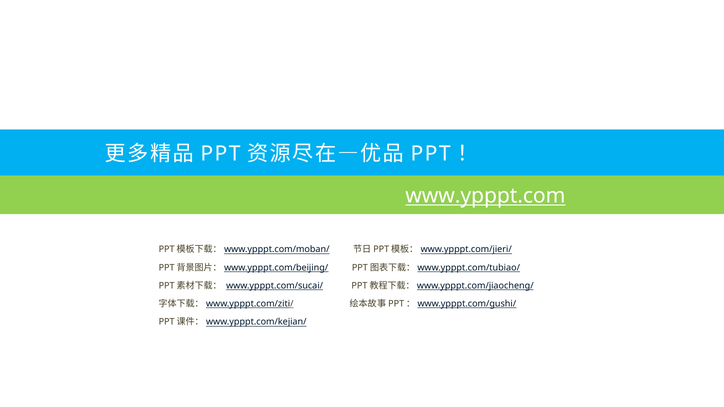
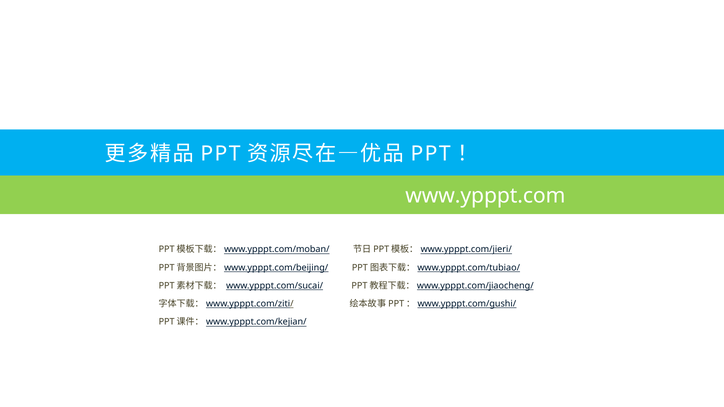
www.ypppt.com underline: present -> none (485, 196)
